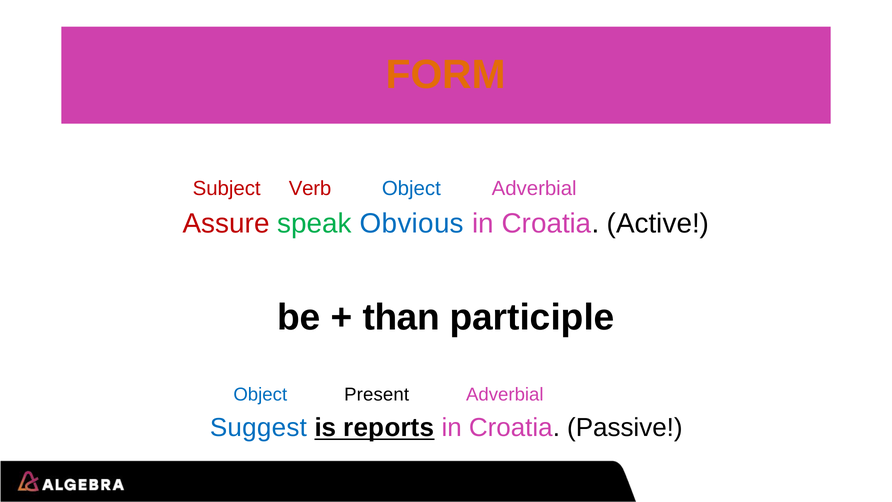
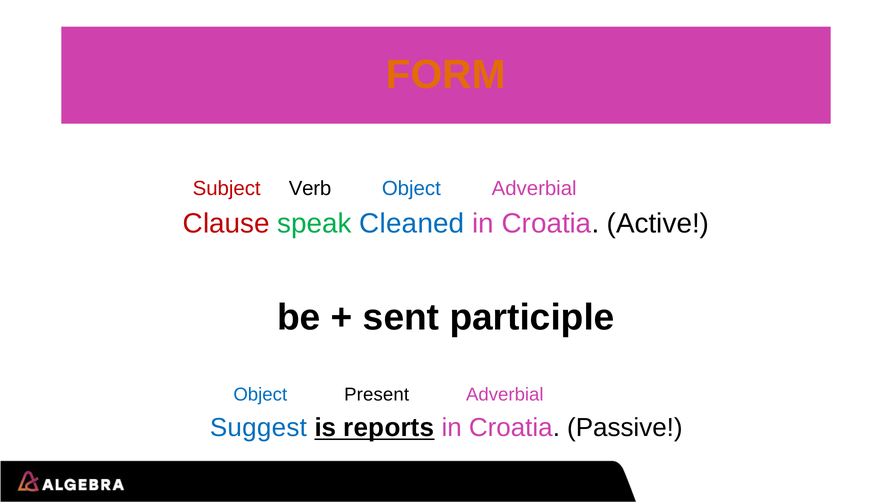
Verb colour: red -> black (310, 188)
Assure: Assure -> Clause (226, 224)
Obvious: Obvious -> Cleaned (412, 224)
than: than -> sent (401, 317)
